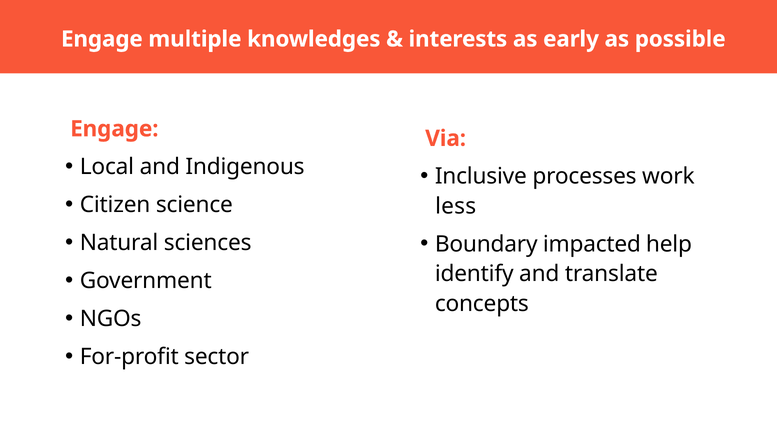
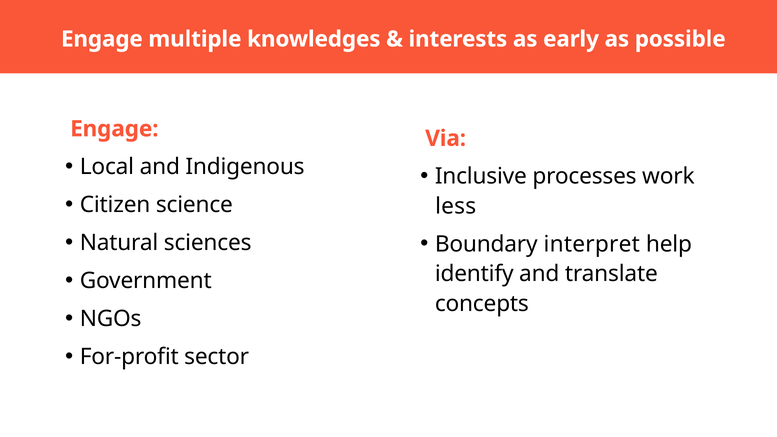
impacted: impacted -> interpret (592, 244)
